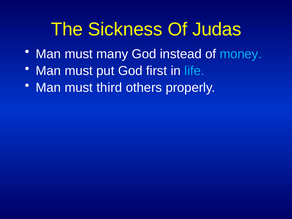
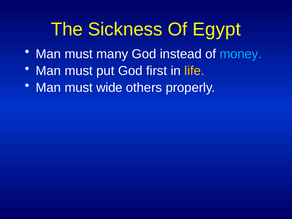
Judas: Judas -> Egypt (217, 29)
life colour: light blue -> yellow (194, 71)
third: third -> wide (109, 88)
